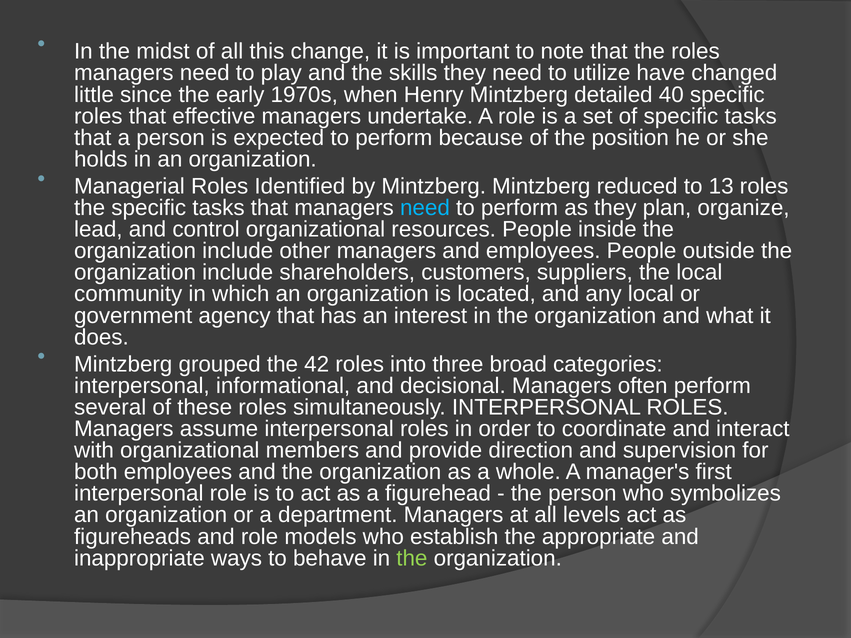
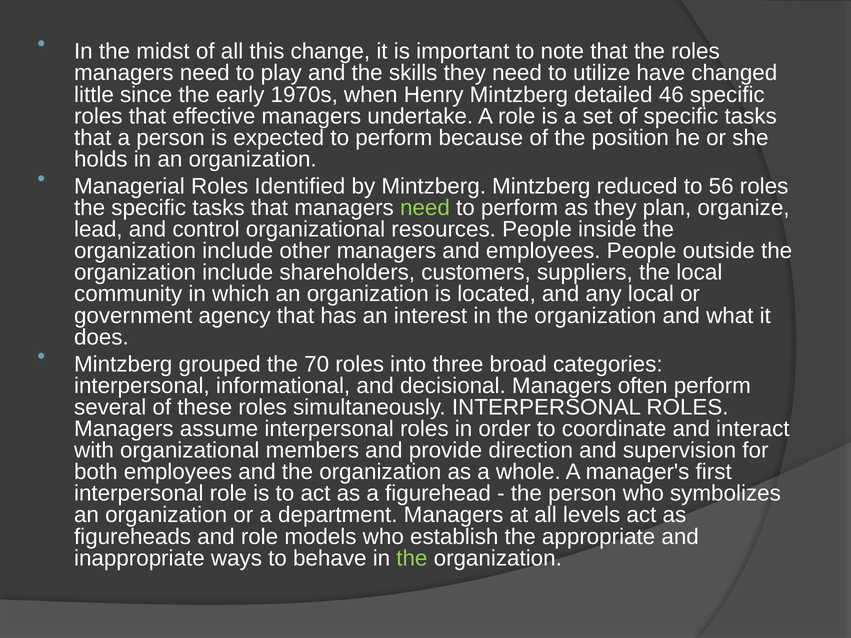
40: 40 -> 46 (671, 95)
13: 13 -> 56 (721, 186)
need colour: light blue -> light green (425, 208)
42: 42 -> 70 (317, 364)
